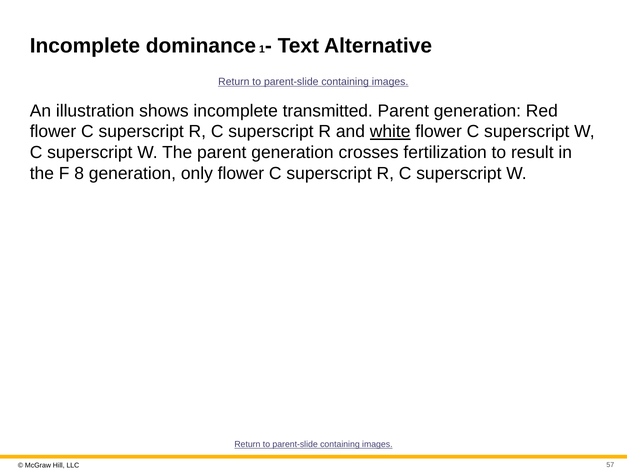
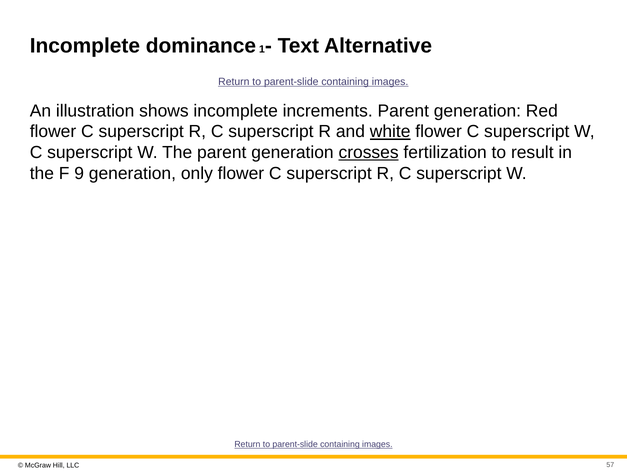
transmitted: transmitted -> increments (328, 111)
crosses underline: none -> present (369, 152)
8: 8 -> 9 (79, 173)
